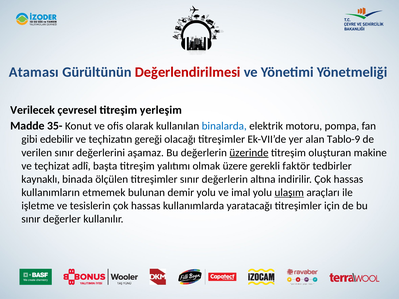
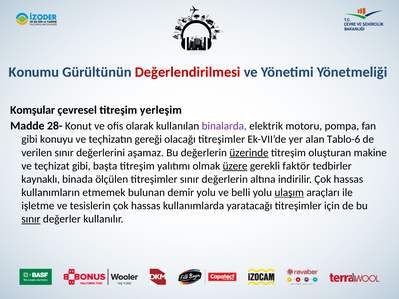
Ataması: Ataması -> Konumu (34, 72)
Verilecek: Verilecek -> Komşular (33, 110)
35-: 35- -> 28- (55, 126)
binalarda colour: blue -> purple (224, 126)
edebilir: edebilir -> konuyu (57, 139)
Tablo-9: Tablo-9 -> Tablo-6 (344, 139)
teçhizat adlî: adlî -> gibi (81, 166)
üzere underline: none -> present (235, 166)
imal: imal -> belli (241, 193)
sınır underline: none -> present (31, 219)
